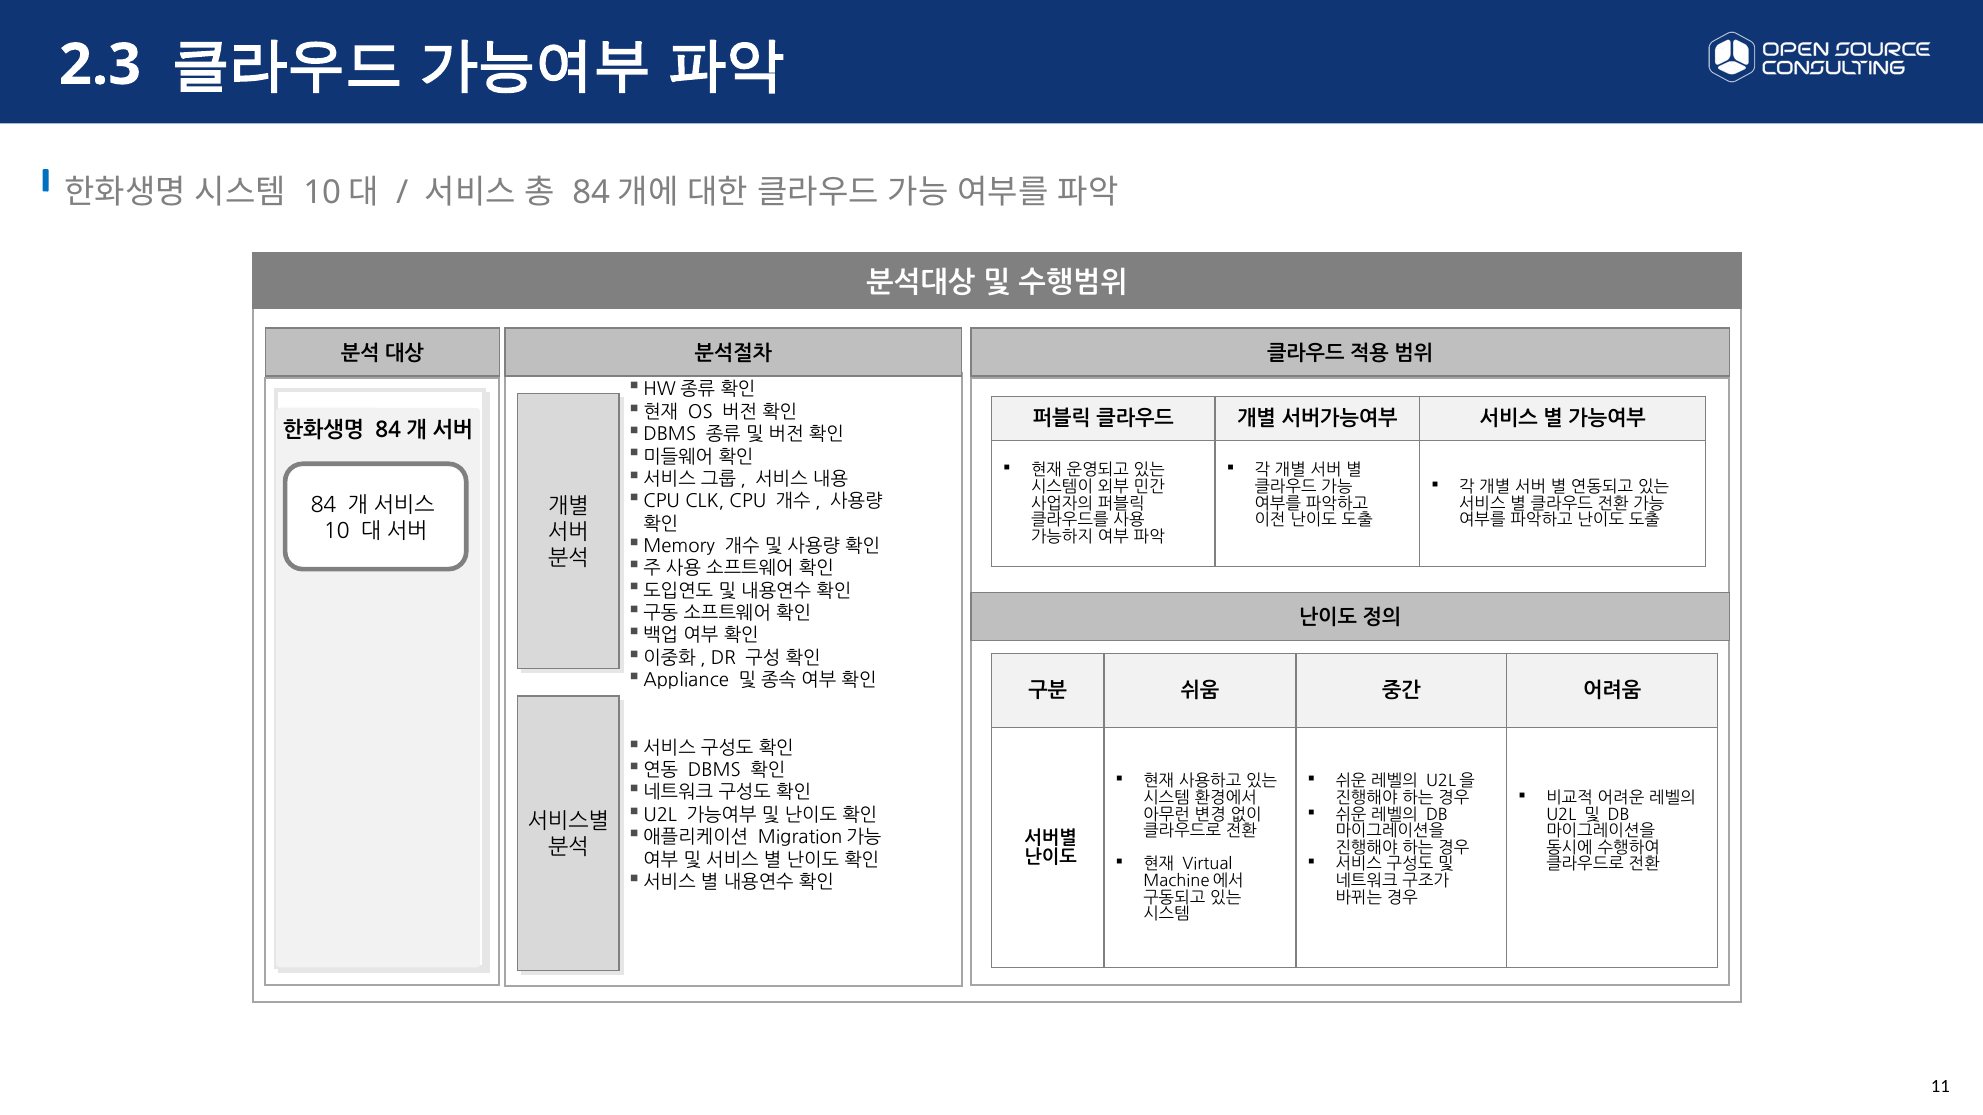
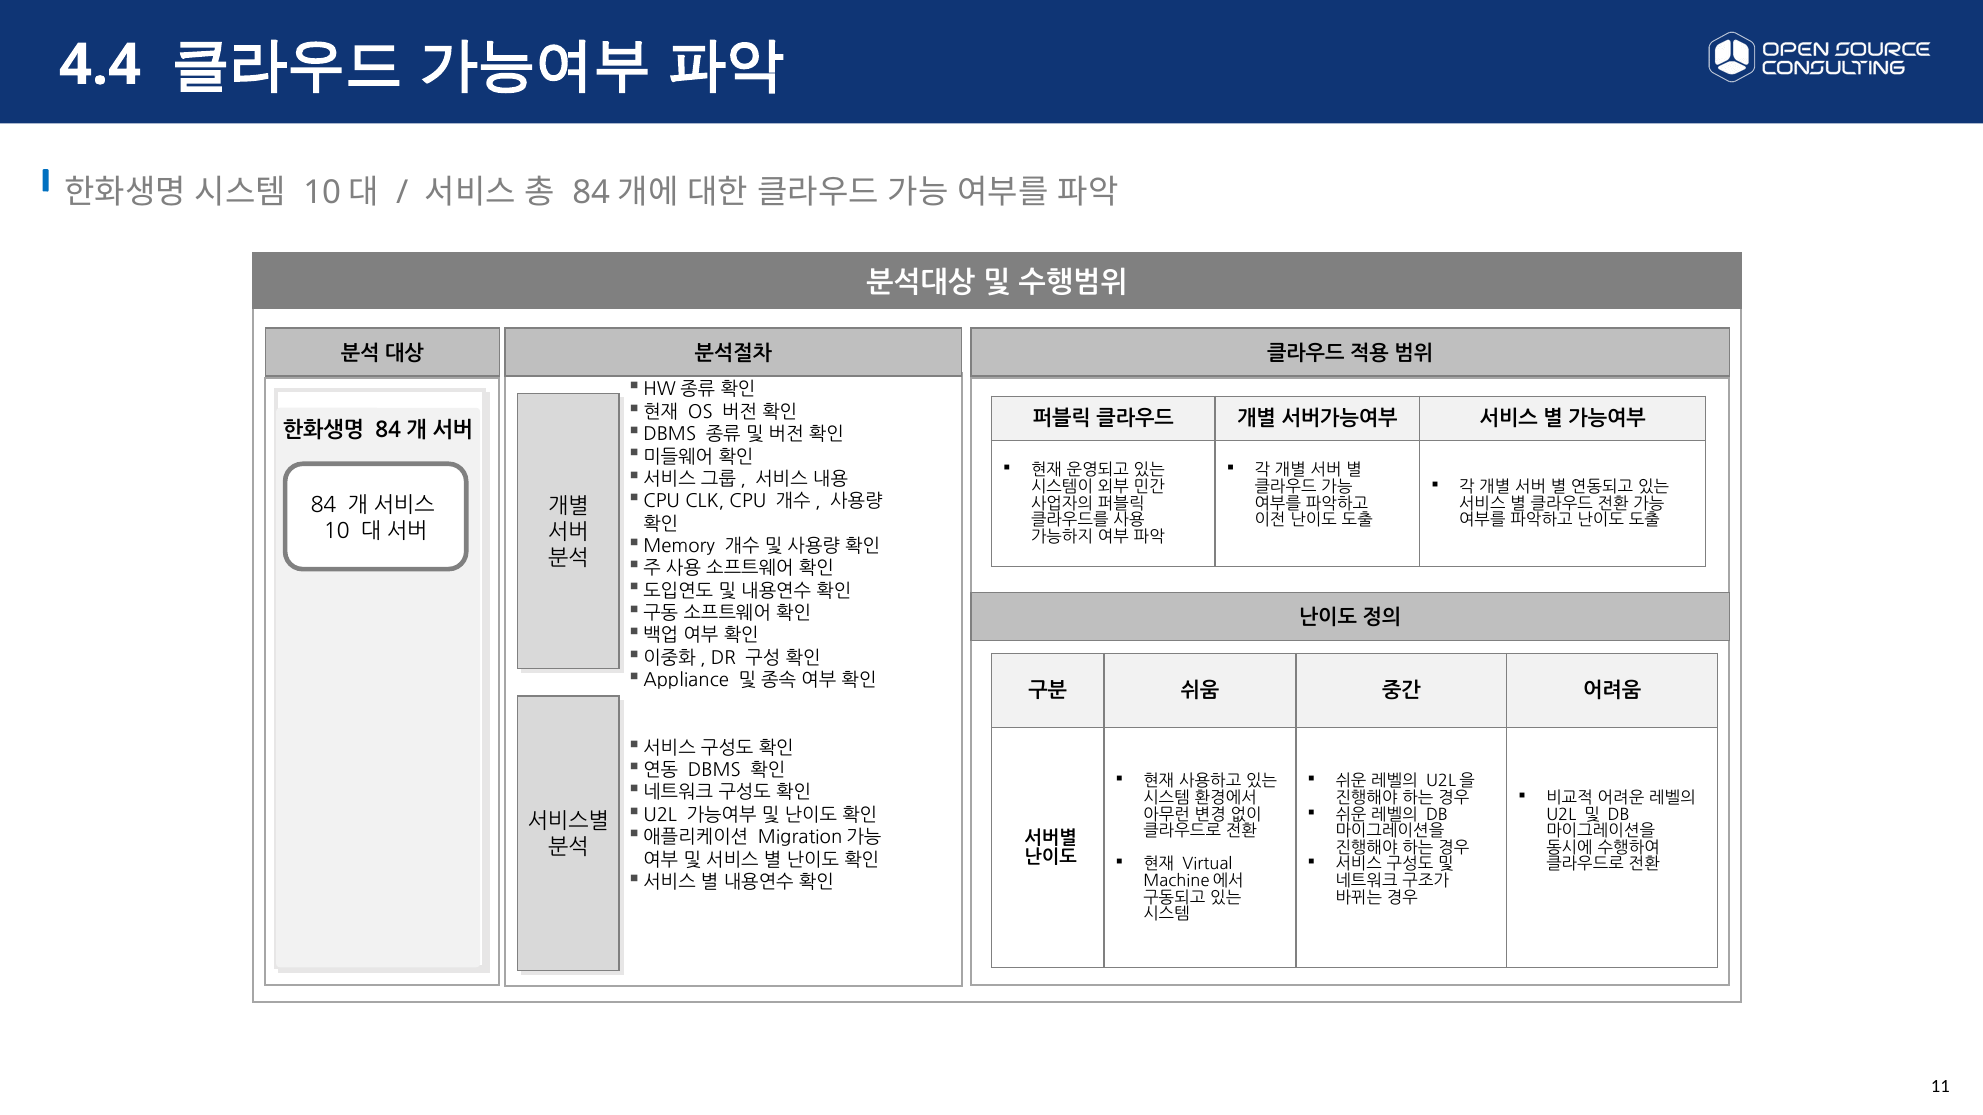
2.3: 2.3 -> 4.4 (100, 65)
